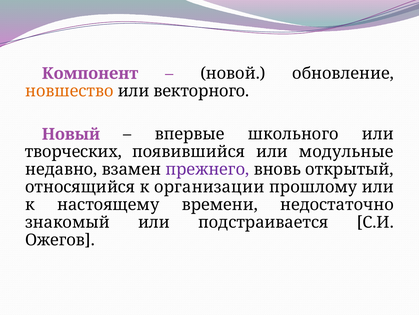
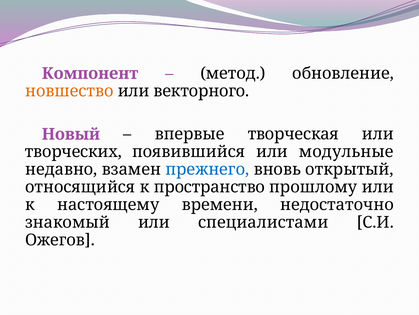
новой: новой -> метод (233, 73)
школьного: школьного -> творческая (293, 134)
прежнего colour: purple -> blue (207, 169)
организации: организации -> пространство (209, 187)
подстраивается: подстраивается -> специалистами (263, 222)
